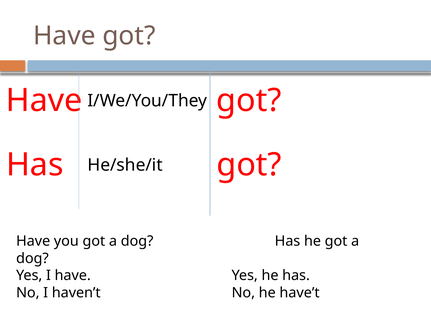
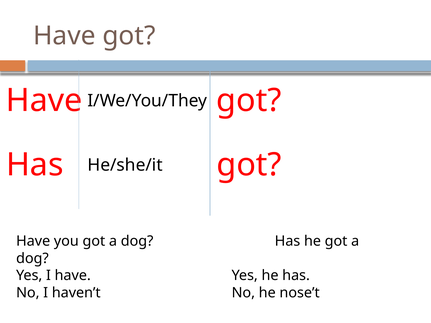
have’t: have’t -> nose’t (300, 293)
